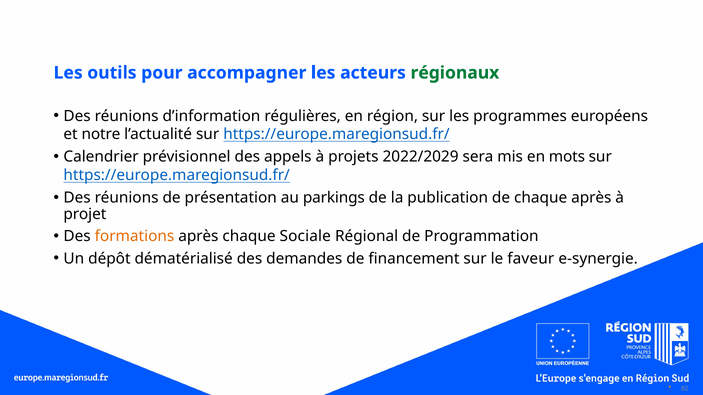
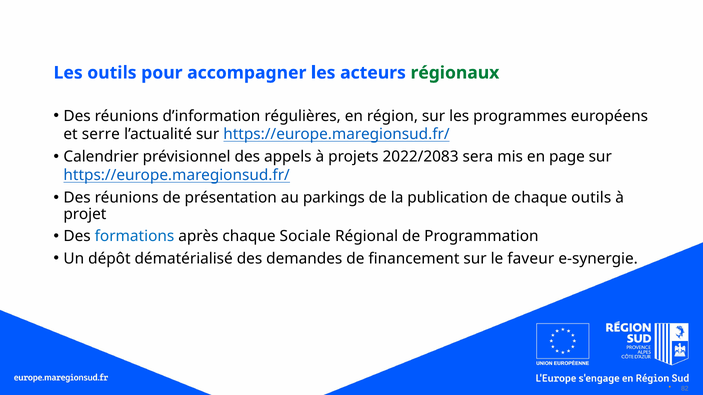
notre: notre -> serre (101, 134)
2022/2029: 2022/2029 -> 2022/2083 (421, 157)
mots: mots -> page (567, 157)
chaque après: après -> outils (591, 198)
formations colour: orange -> blue (134, 237)
